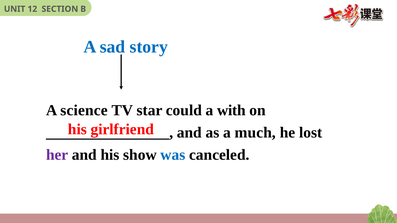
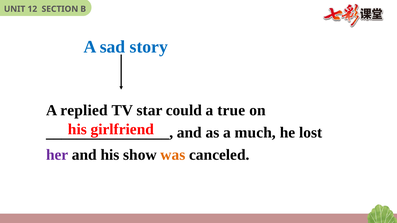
science: science -> replied (84, 110)
with: with -> true (231, 110)
was colour: blue -> orange (173, 155)
